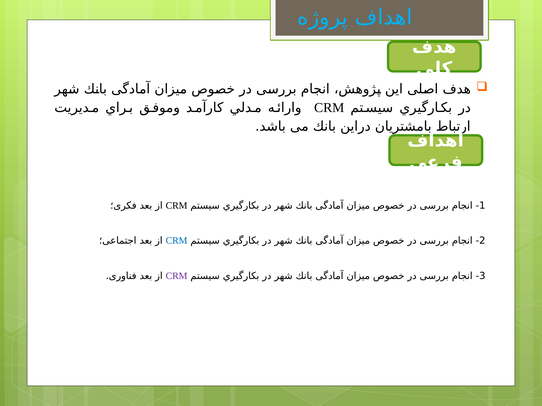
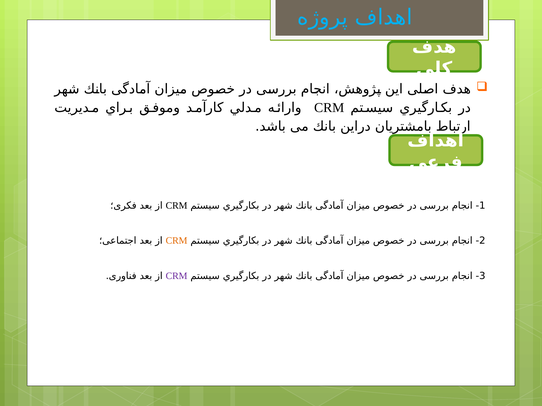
CRM colour: blue -> orange (177, 241)
